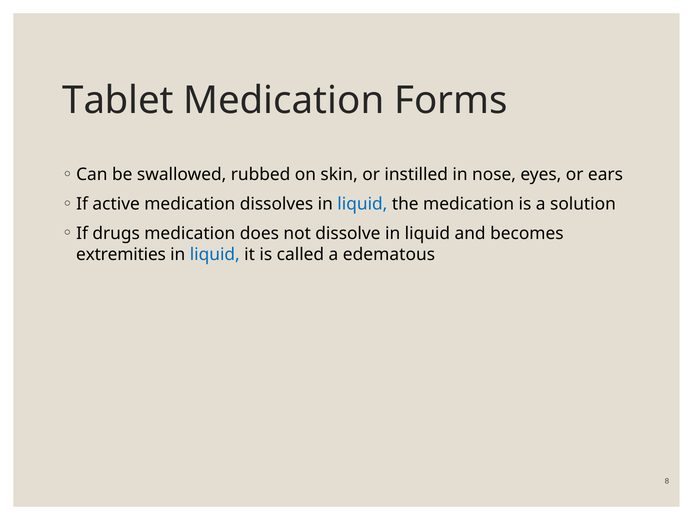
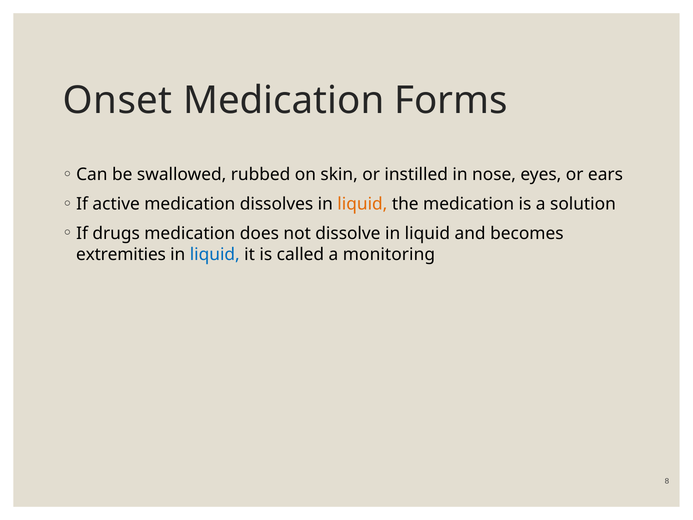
Tablet: Tablet -> Onset (118, 100)
liquid colour: blue -> orange (362, 204)
edematous: edematous -> monitoring (389, 254)
